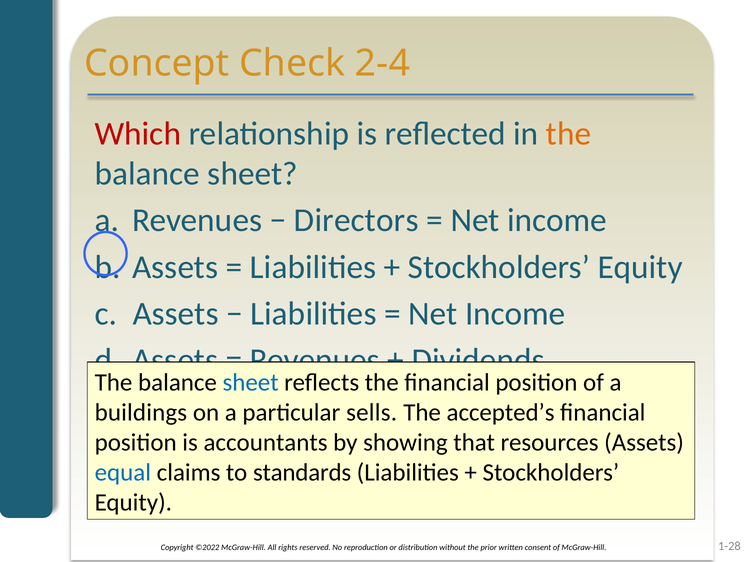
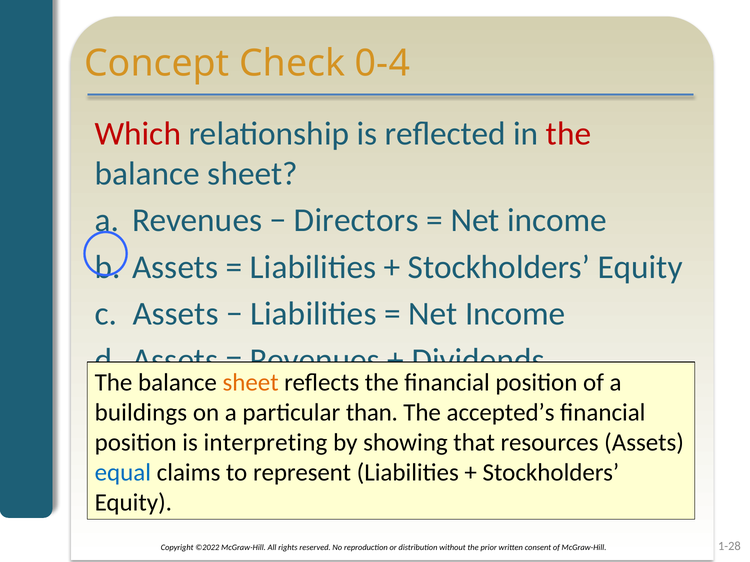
2-4: 2-4 -> 0-4 (382, 63)
the colour: orange -> red (569, 134)
sheet colour: blue -> orange (251, 383)
sells: sells -> than (372, 413)
accountants: accountants -> interpreting (265, 443)
standards: standards -> represent (302, 473)
